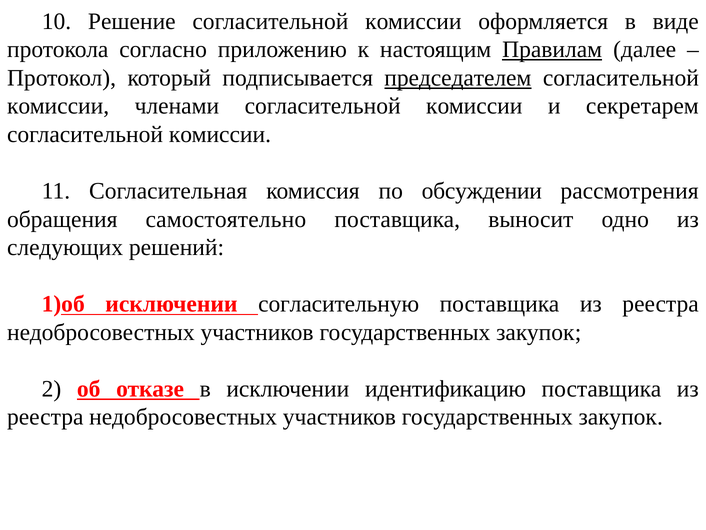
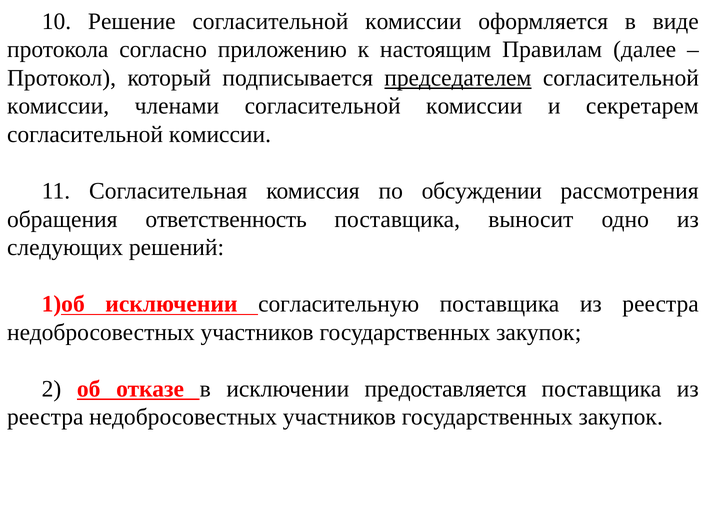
Правилам underline: present -> none (552, 50)
самостоятельно: самостоятельно -> ответственность (226, 219)
идентификацию: идентификацию -> предоставляется (446, 389)
